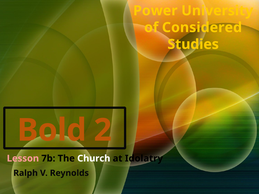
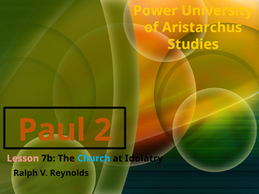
Considered: Considered -> Aristarchus (202, 28)
Bold: Bold -> Paul (52, 130)
Church colour: white -> light blue (94, 159)
